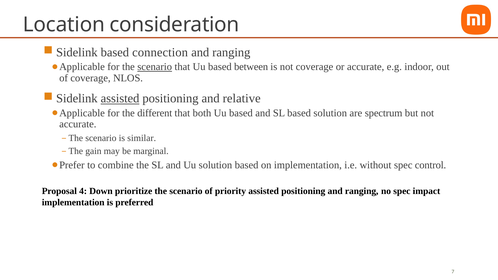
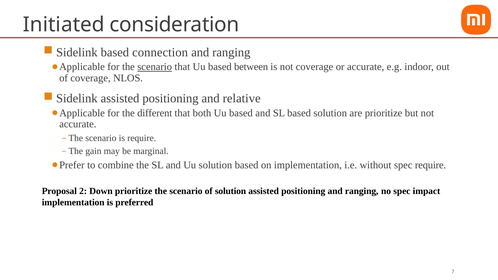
Location: Location -> Initiated (64, 25)
assisted underline: present -> none (120, 99)
are spectrum: spectrum -> prioritize (384, 113)
is similar: similar -> require (142, 138)
spec control: control -> require (431, 165)
4: 4 -> 2 (83, 191)
of priority: priority -> solution (231, 191)
